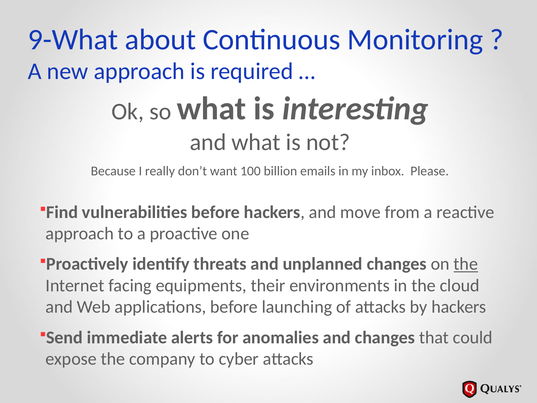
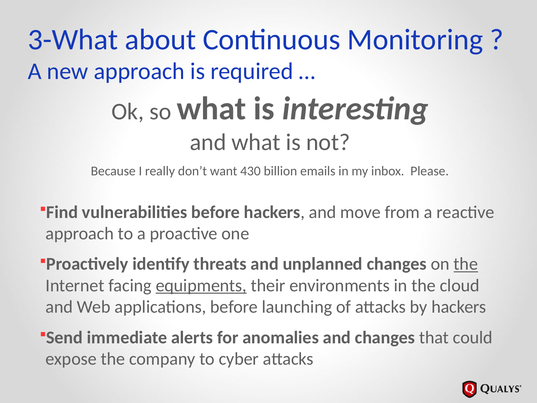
9-What: 9-What -> 3-What (73, 40)
100: 100 -> 430 (250, 171)
equipments underline: none -> present (201, 285)
